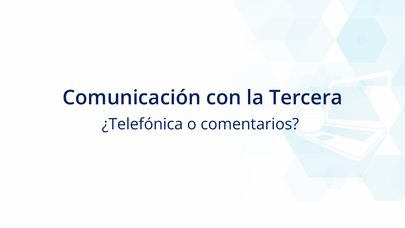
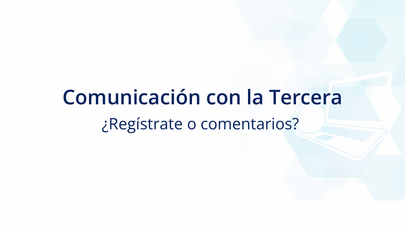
¿Telefónica: ¿Telefónica -> ¿Regístrate (142, 124)
